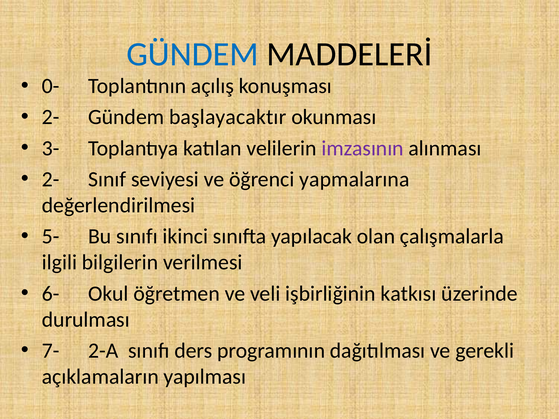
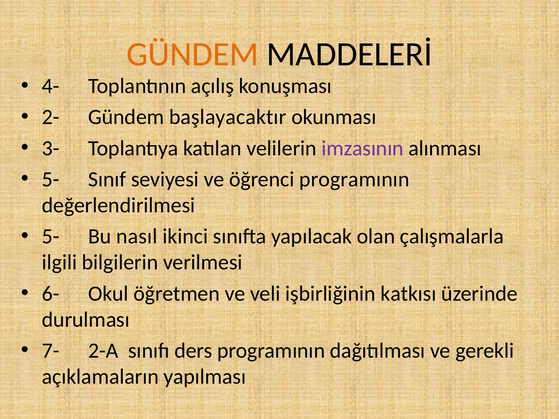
GÜNDEM colour: blue -> orange (193, 54)
0-: 0- -> 4- (51, 86)
2-: 2- -> 5- (51, 179)
öğrenci yapmalarına: yapmalarına -> programının (354, 179)
Bu sınıfı: sınıfı -> nasıl (137, 237)
